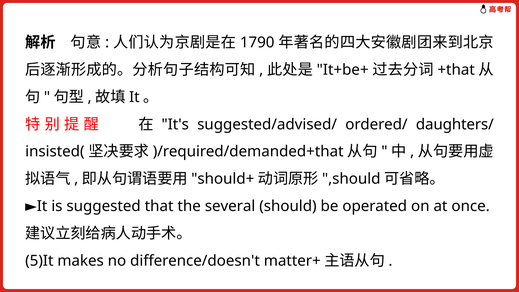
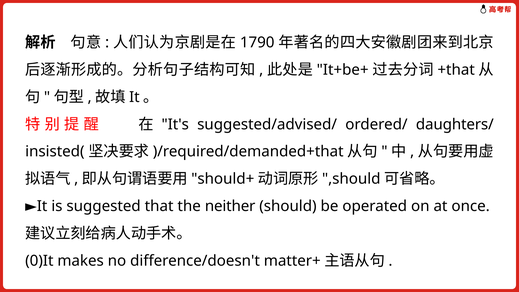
several: several -> neither (230, 206)
5)It: 5)It -> 0)It (39, 261)
